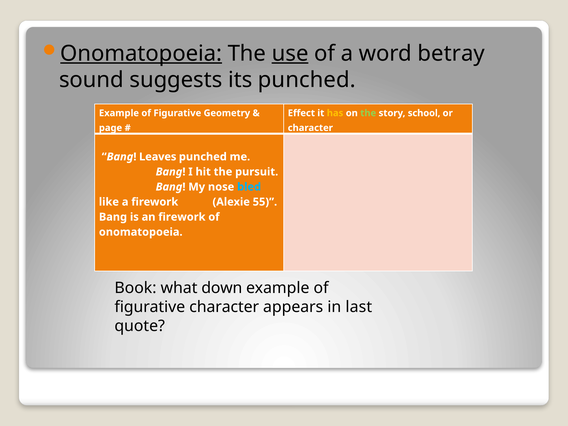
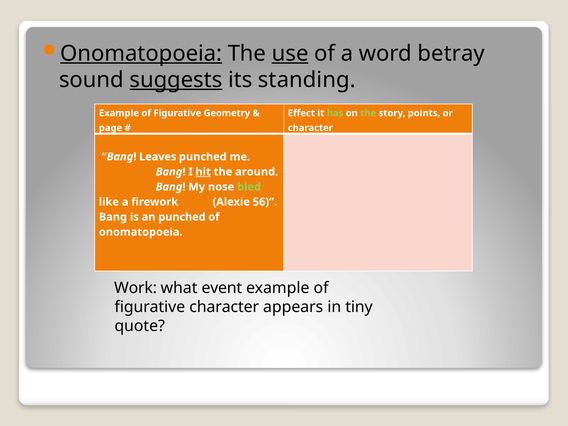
suggests underline: none -> present (176, 80)
its punched: punched -> standing (307, 80)
has colour: yellow -> light green (335, 113)
school: school -> points (424, 113)
hit underline: none -> present (203, 172)
pursuit: pursuit -> around (257, 172)
bled colour: light blue -> light green (249, 187)
55: 55 -> 56 (265, 202)
an firework: firework -> punched (182, 217)
Book: Book -> Work (136, 288)
down: down -> event (222, 288)
last: last -> tiny (359, 307)
